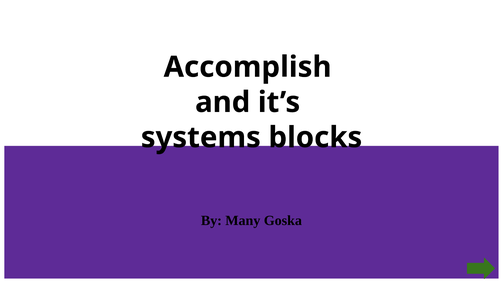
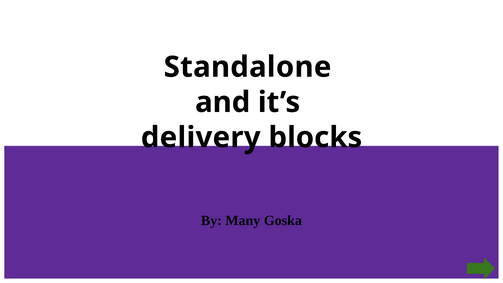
Accomplish: Accomplish -> Standalone (248, 67)
systems: systems -> delivery (201, 137)
